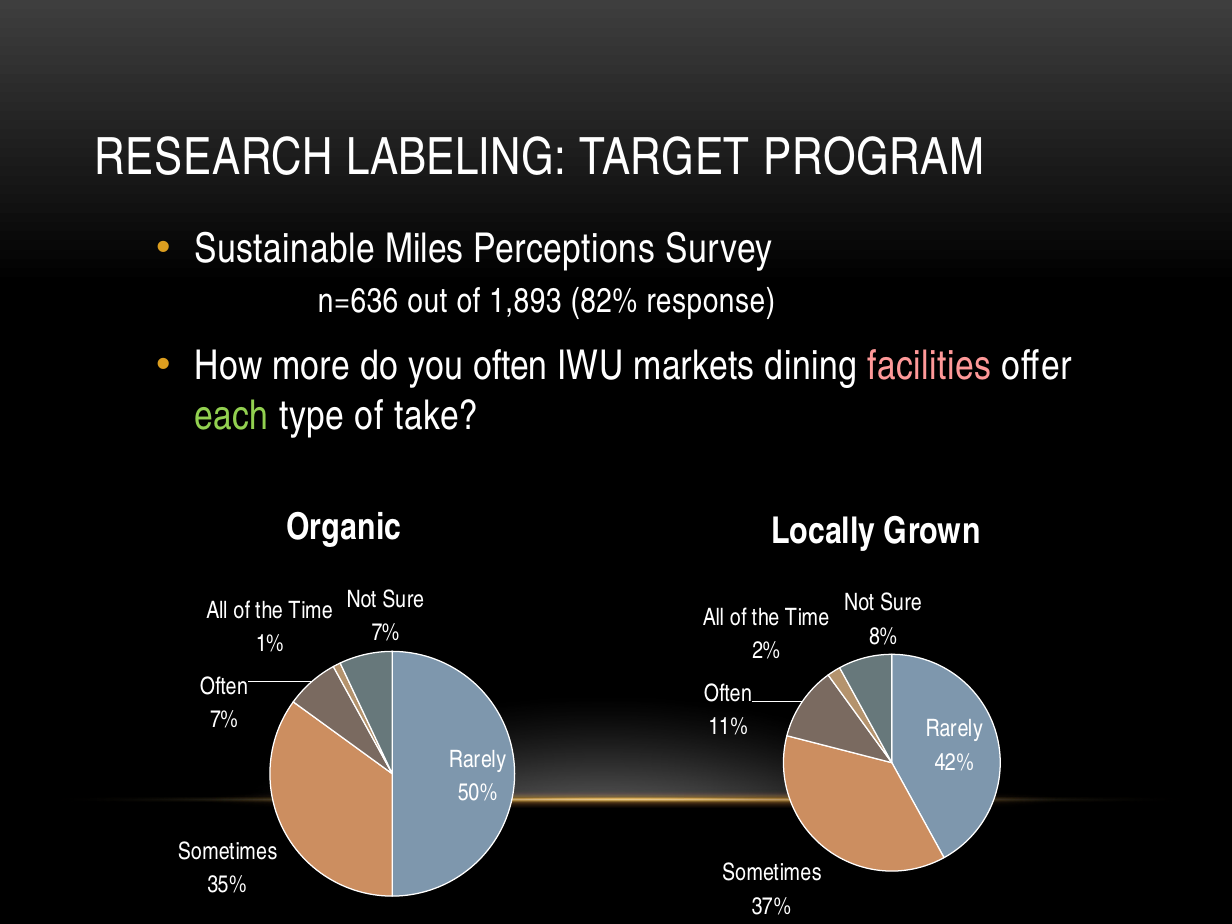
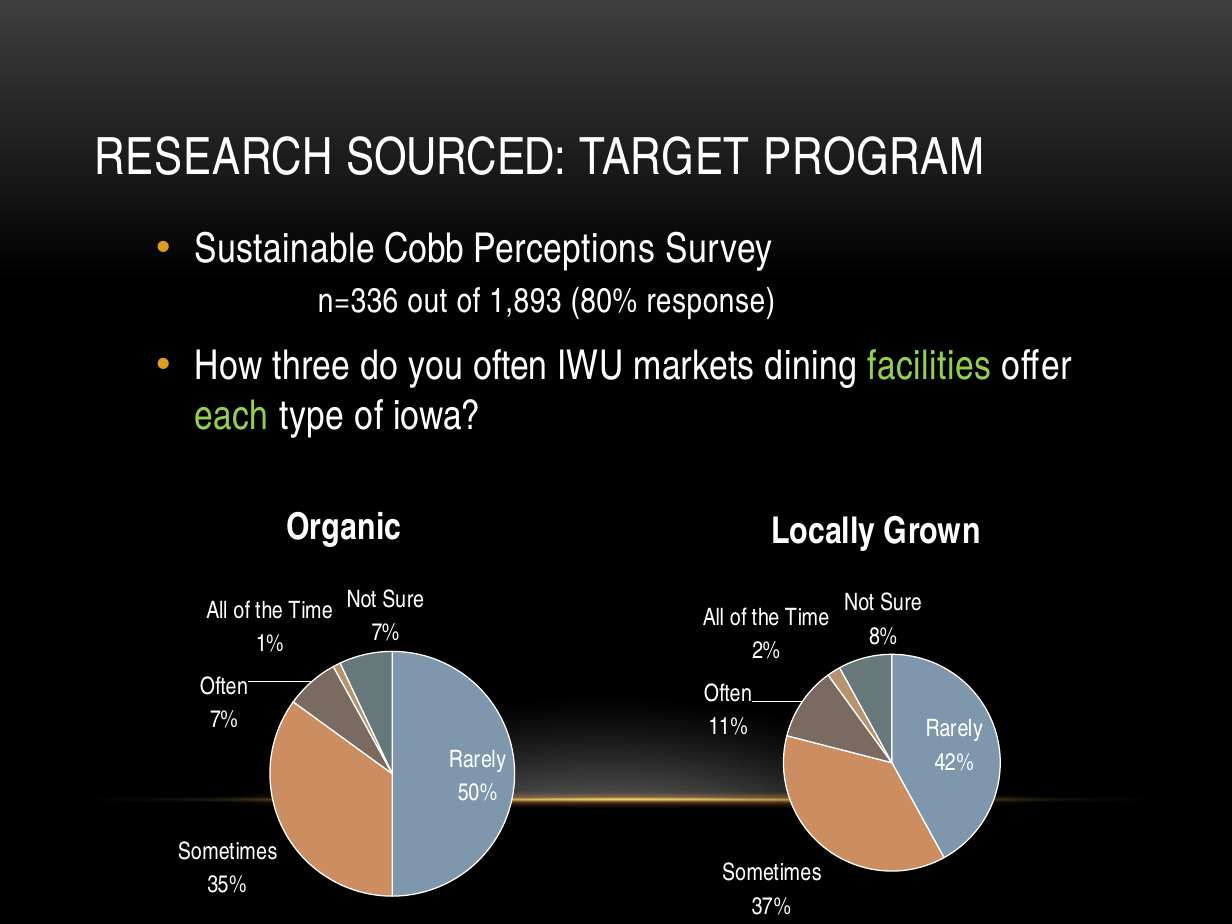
LABELING: LABELING -> SOURCED (457, 158)
Miles: Miles -> Cobb (425, 249)
n=636: n=636 -> n=336 (358, 301)
82%: 82% -> 80% (604, 301)
more: more -> three (311, 366)
facilities colour: pink -> light green (929, 366)
take: take -> iowa (437, 416)
